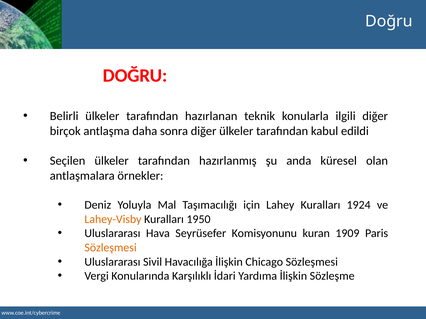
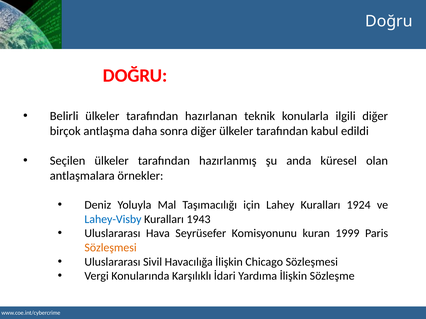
Lahey-Visby colour: orange -> blue (113, 220)
1950: 1950 -> 1943 (199, 220)
1909: 1909 -> 1999 (347, 234)
